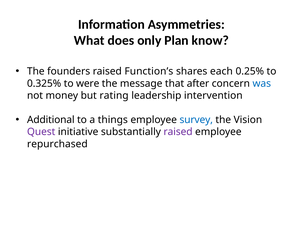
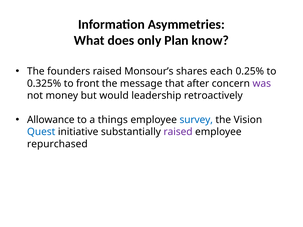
Function’s: Function’s -> Monsour’s (149, 71)
were: were -> front (88, 84)
was colour: blue -> purple (262, 84)
rating: rating -> would (114, 96)
intervention: intervention -> retroactively (213, 96)
Additional: Additional -> Allowance (51, 120)
Quest colour: purple -> blue (41, 132)
